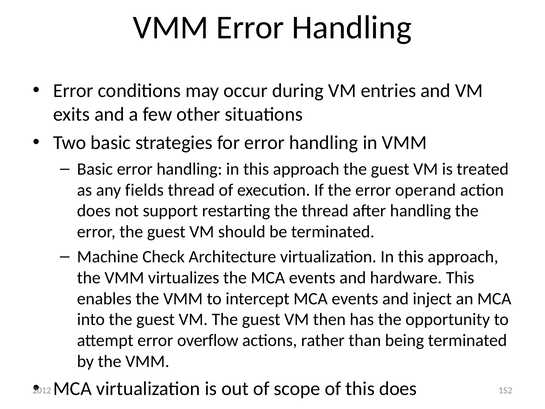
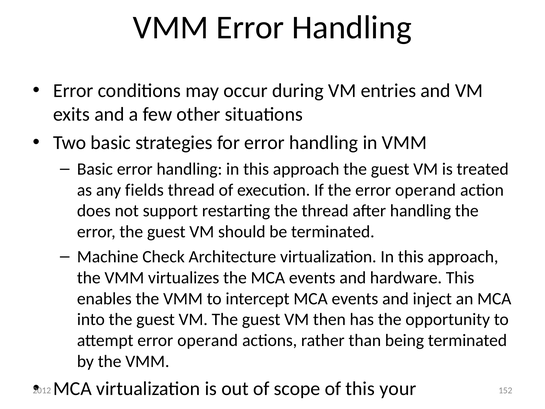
attempt error overflow: overflow -> operand (208, 340)
this does: does -> your (398, 388)
